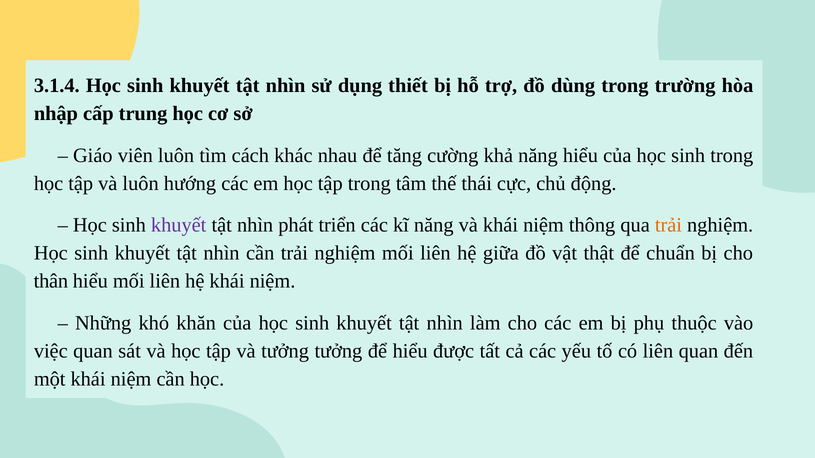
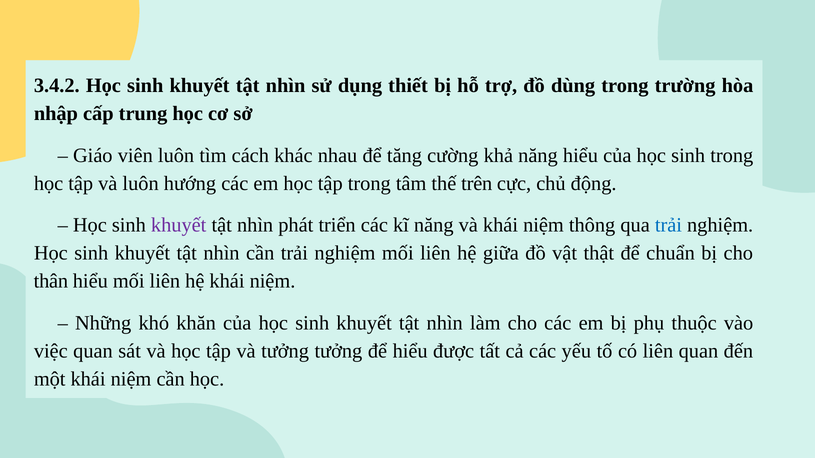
3.1.4: 3.1.4 -> 3.4.2 (57, 86)
thái: thái -> trên (477, 184)
trải colour: orange -> blue (668, 225)
